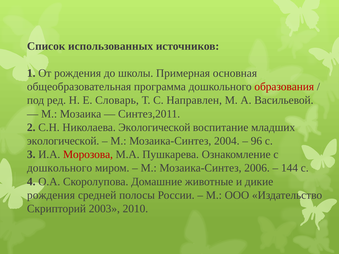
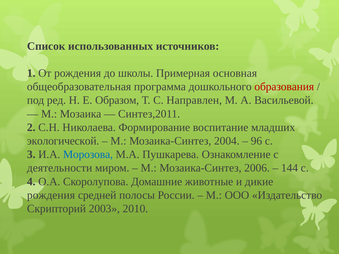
Словарь: Словарь -> Образом (117, 100)
Николаева Экологической: Экологической -> Формирование (154, 127)
Морозова colour: red -> blue (88, 155)
дошкольного: дошкольного -> деятельности (60, 168)
